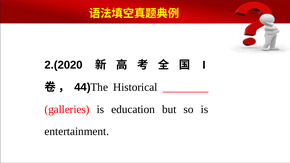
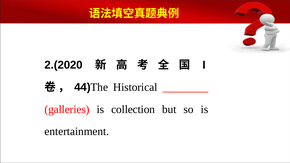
education: education -> collection (133, 109)
